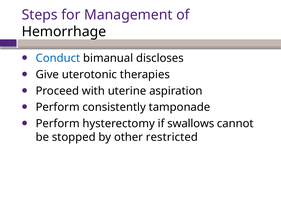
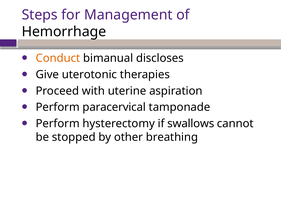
Conduct colour: blue -> orange (58, 58)
consistently: consistently -> paracervical (114, 107)
restricted: restricted -> breathing (172, 137)
